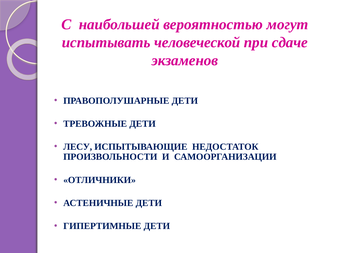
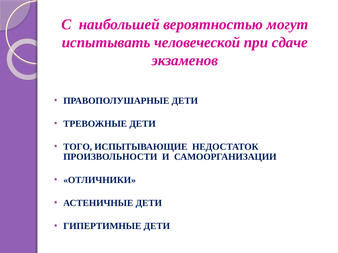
ЛЕСУ: ЛЕСУ -> ТОГО (78, 147)
